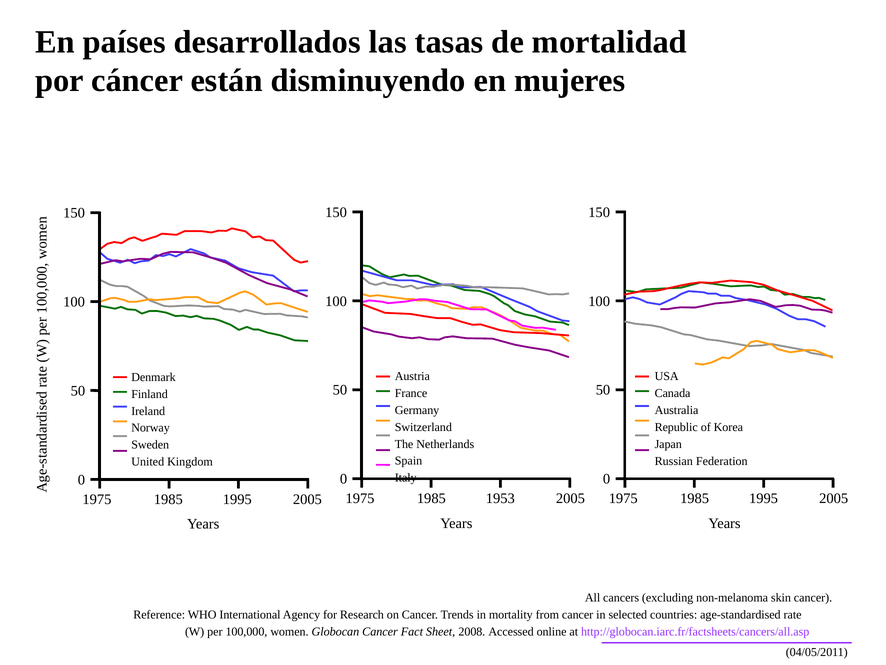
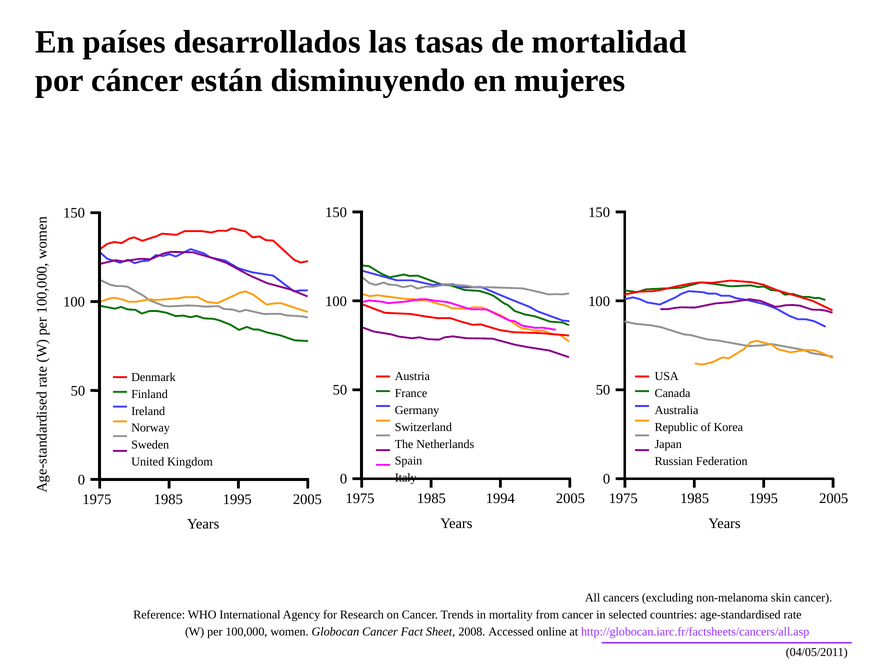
1953: 1953 -> 1994 (500, 498)
